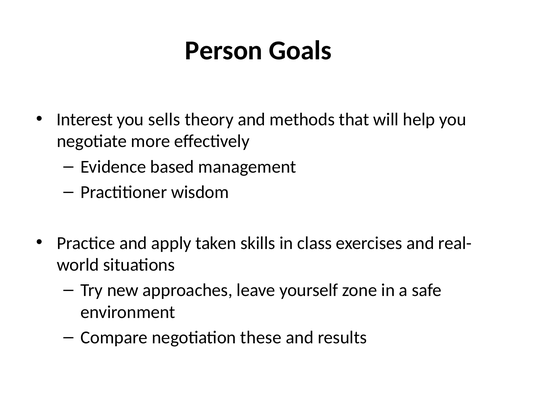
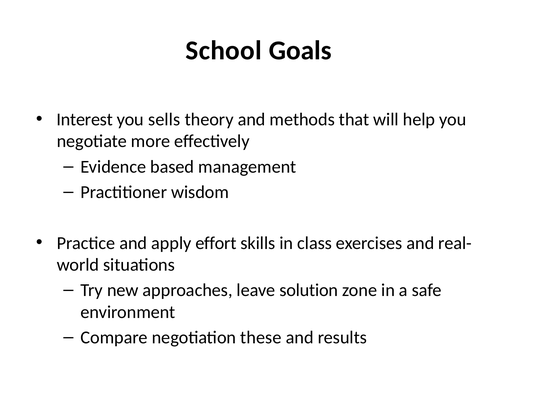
Person: Person -> School (224, 50)
taken: taken -> effort (216, 243)
yourself: yourself -> solution (309, 290)
